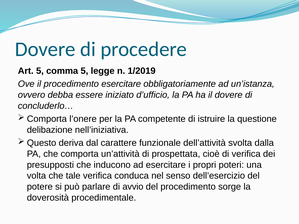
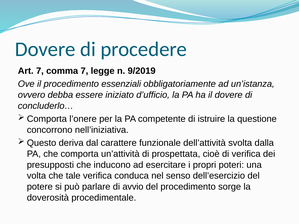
Art 5: 5 -> 7 (40, 71)
comma 5: 5 -> 7 (84, 71)
1/2019: 1/2019 -> 9/2019 (142, 71)
procedimento esercitare: esercitare -> essenziali (121, 84)
delibazione: delibazione -> concorrono (50, 130)
